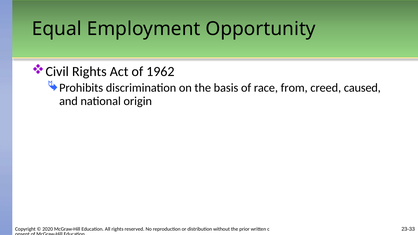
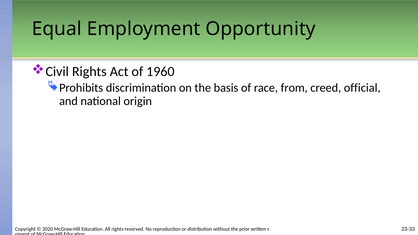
1962: 1962 -> 1960 (160, 72)
caused: caused -> official (362, 88)
